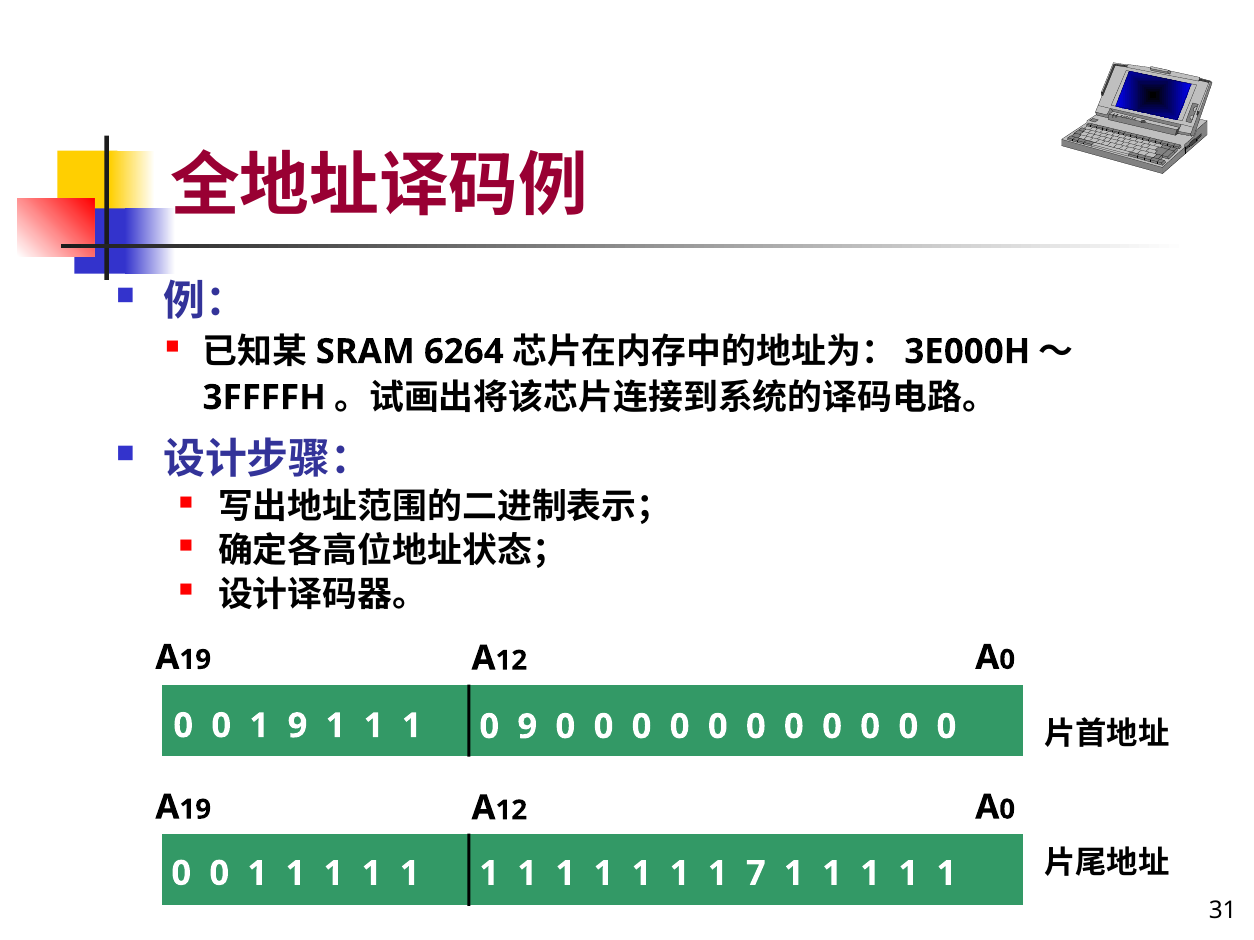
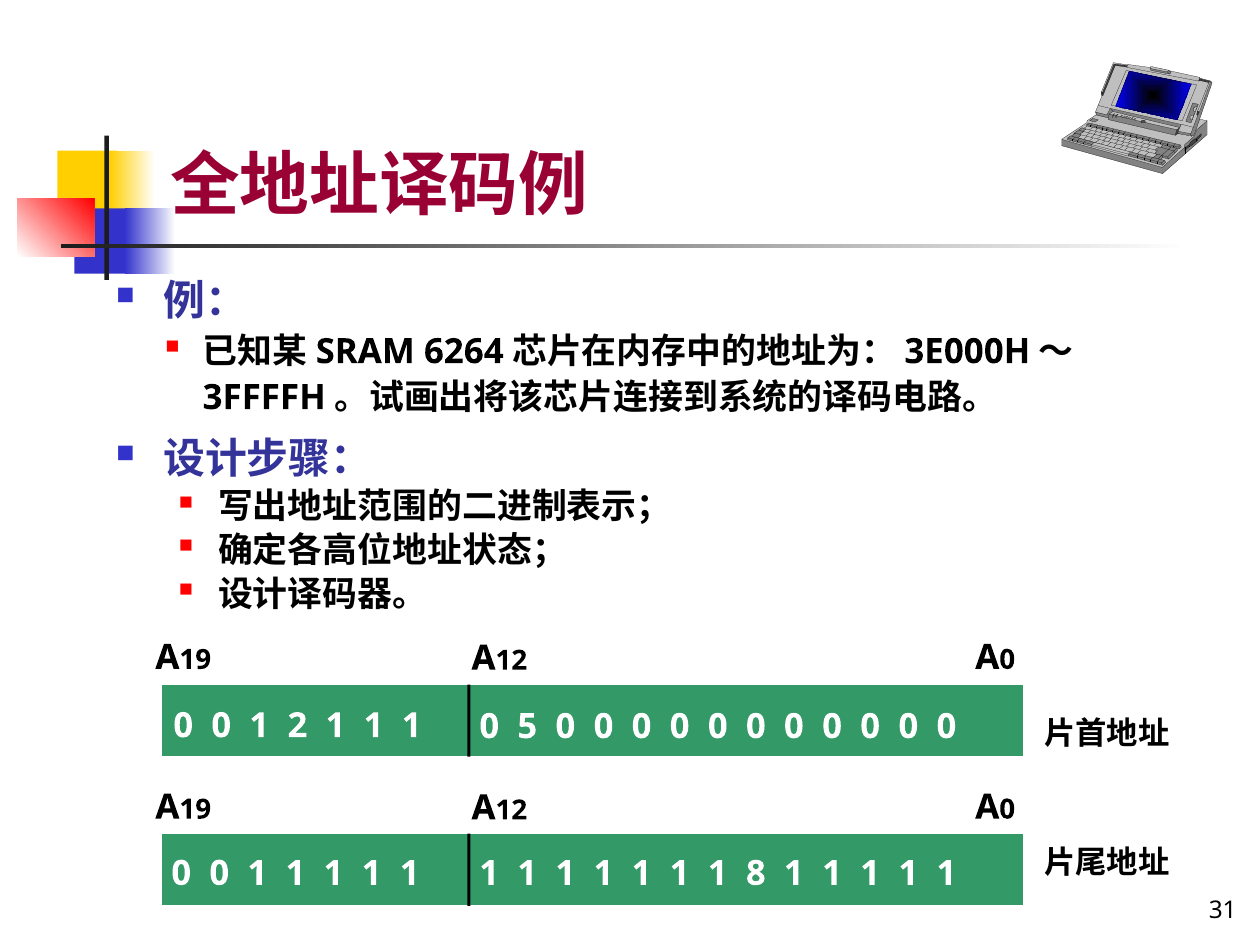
1 9: 9 -> 2 (298, 726)
0 9: 9 -> 5 (527, 727)
7: 7 -> 8 (756, 874)
